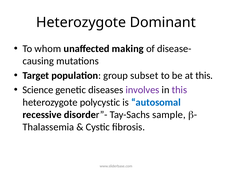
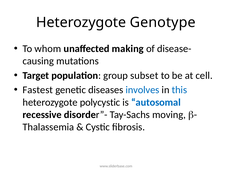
Dominant: Dominant -> Genotype (163, 22)
at this: this -> cell (204, 75)
Science: Science -> Fastest (38, 90)
involves colour: purple -> blue (142, 90)
this colour: purple -> blue (179, 90)
sample: sample -> moving (169, 115)
